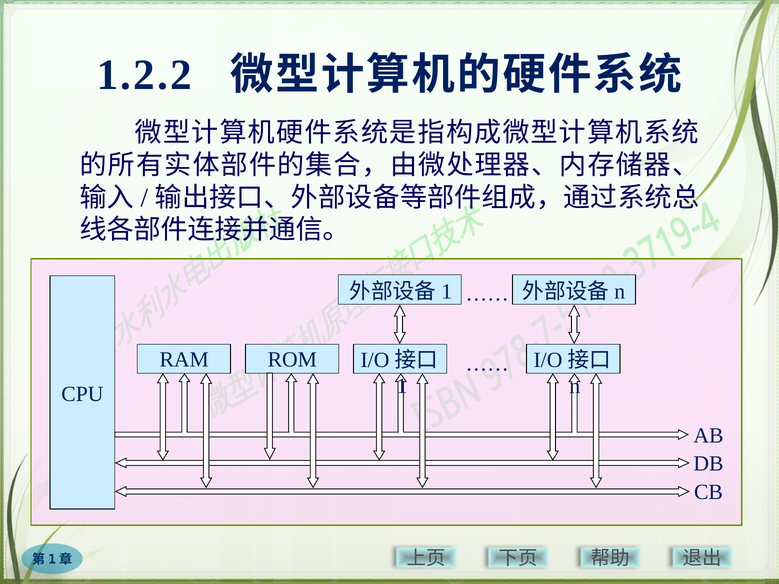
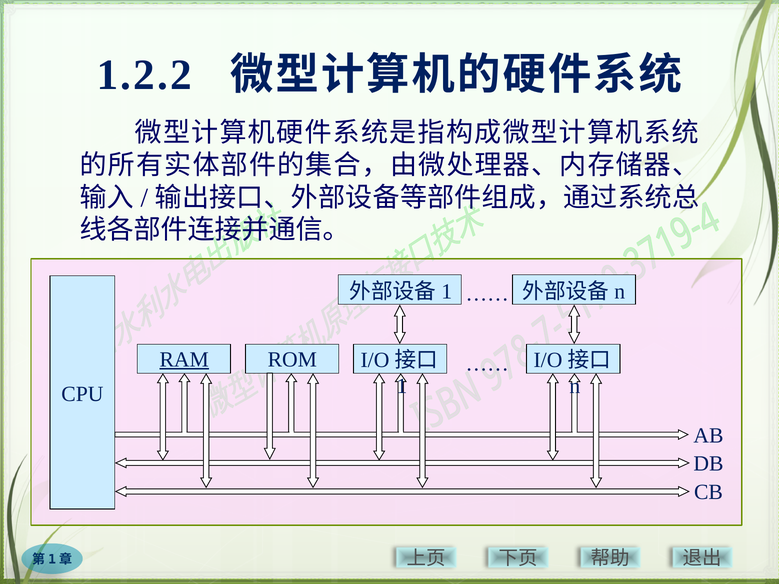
RAM underline: none -> present (184, 360)
